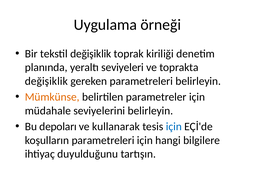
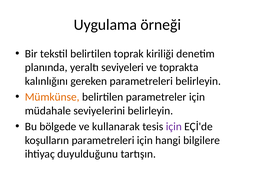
tekstil değişiklik: değişiklik -> belirtilen (91, 54)
değişiklik: değişiklik -> kalınlığını (46, 81)
depoları: depoları -> bölgede (58, 126)
için colour: blue -> purple (174, 126)
